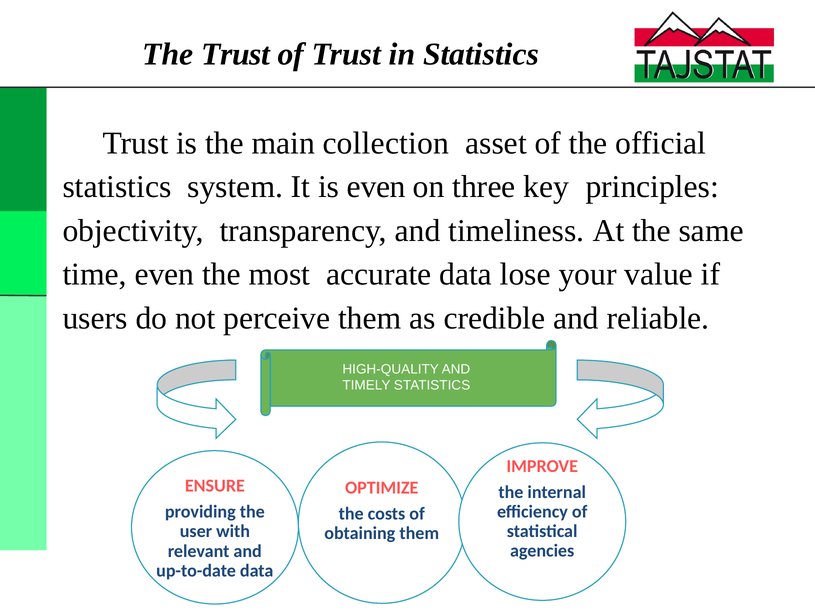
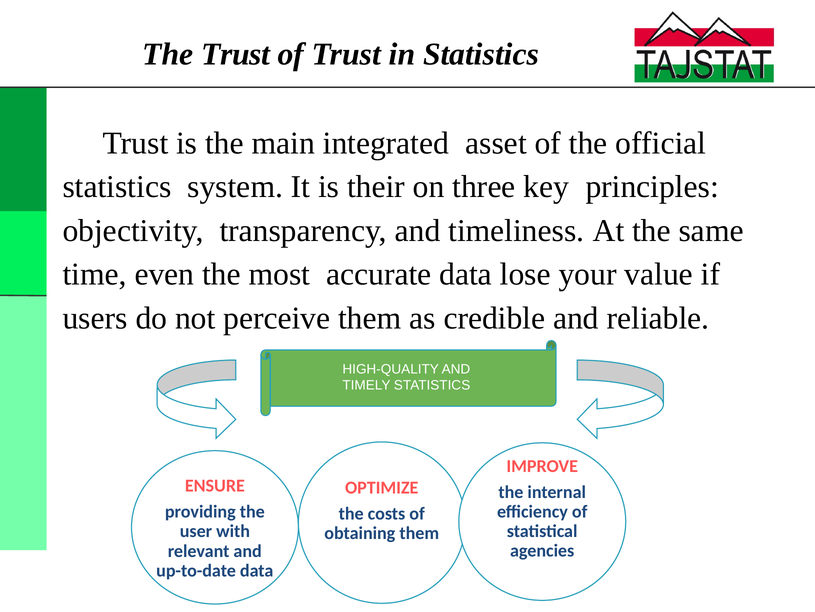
collection: collection -> integrated (386, 143)
is even: even -> their (376, 187)
